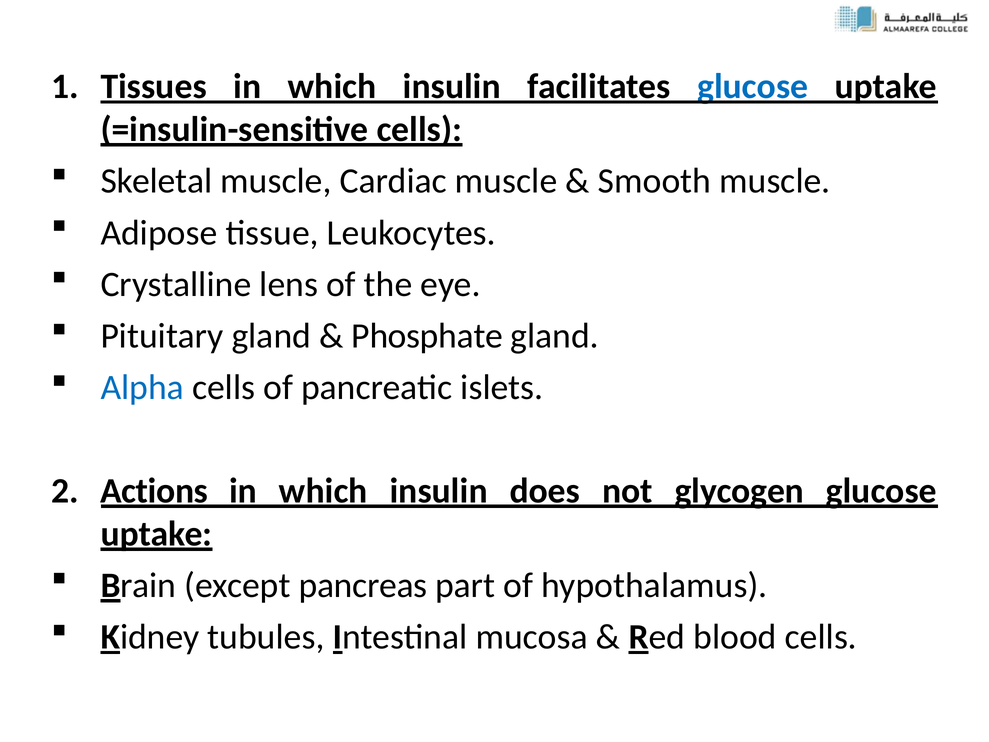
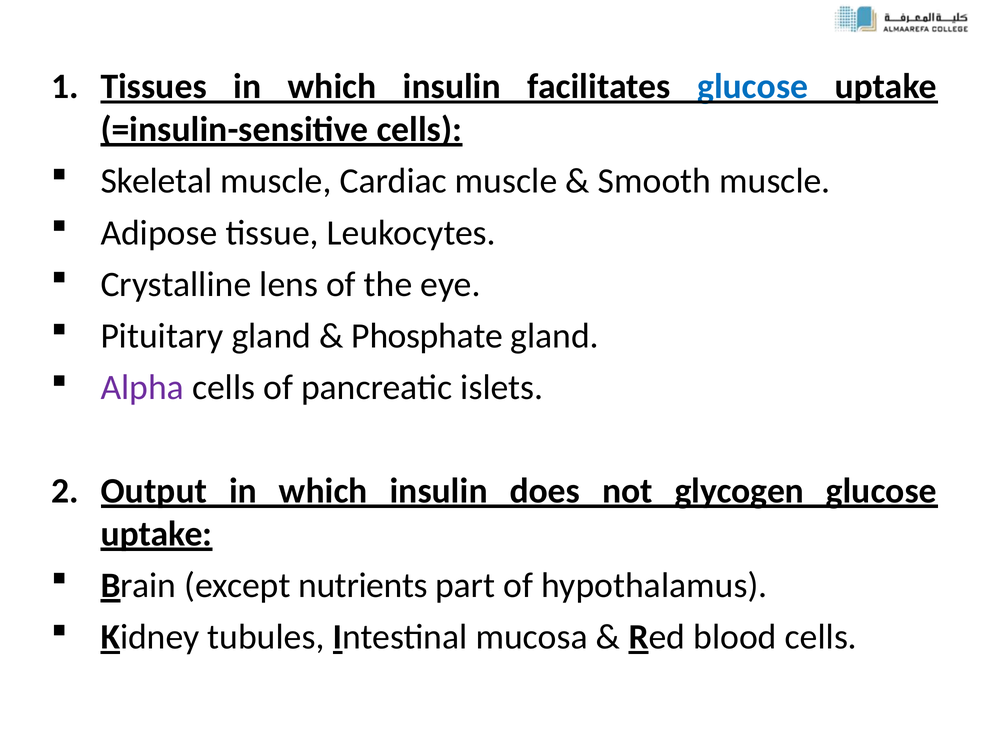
Alpha colour: blue -> purple (142, 388)
Actions: Actions -> Output (154, 491)
pancreas: pancreas -> nutrients (363, 585)
